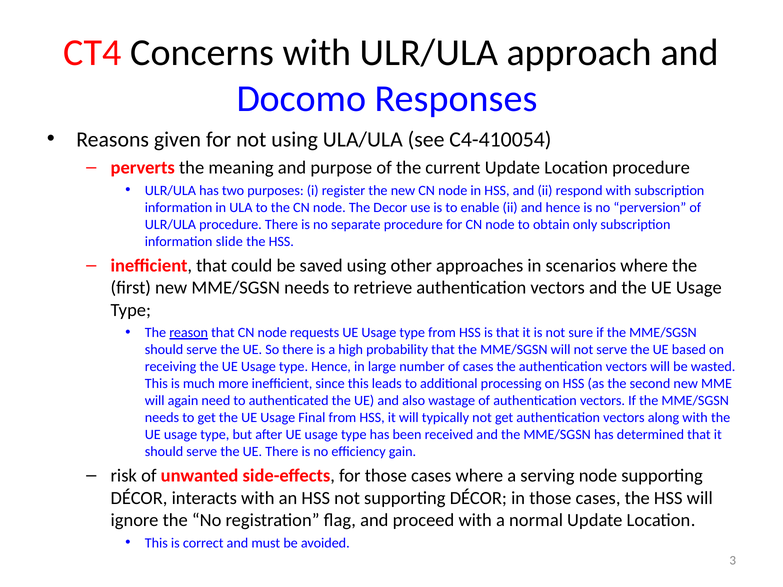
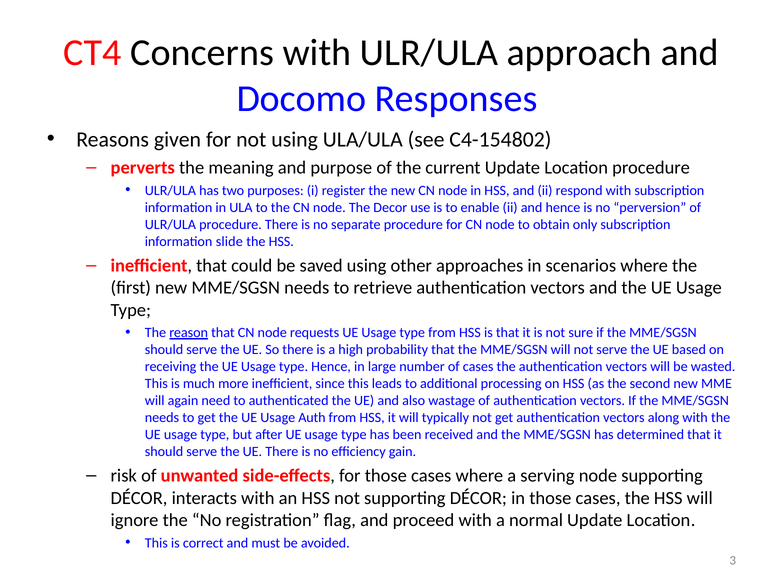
C4-410054: C4-410054 -> C4-154802 (500, 139)
Final: Final -> Auth (312, 418)
